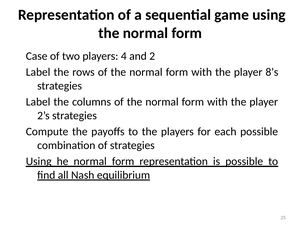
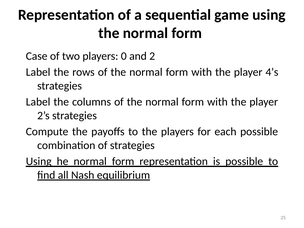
4: 4 -> 0 (124, 56)
8’s: 8’s -> 4’s (272, 72)
